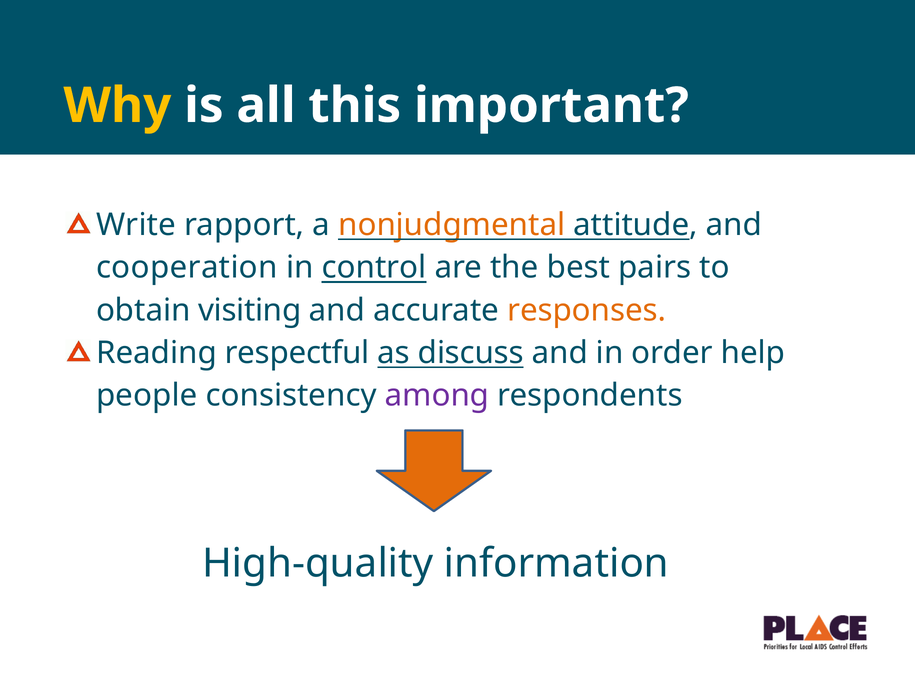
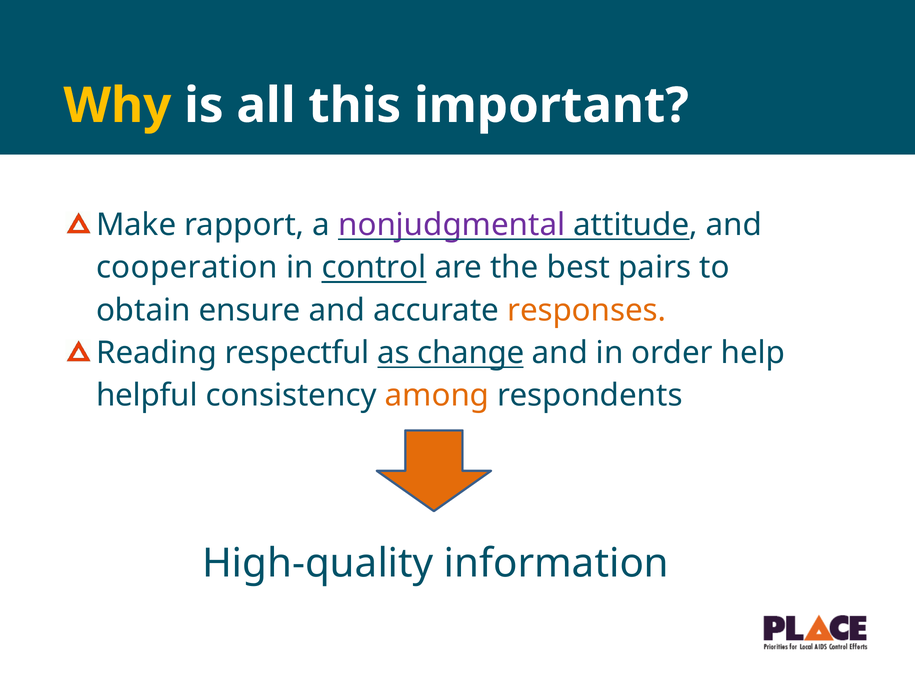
Write: Write -> Make (136, 225)
nonjudgmental colour: orange -> purple (452, 225)
visiting: visiting -> ensure (250, 310)
discuss: discuss -> change (471, 353)
people: people -> helpful (147, 396)
among colour: purple -> orange (437, 396)
